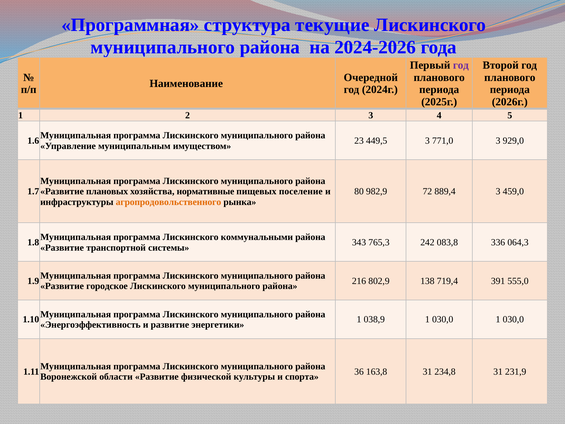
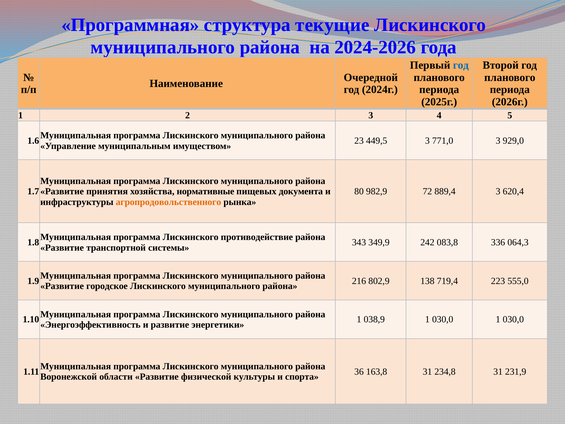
год colour: purple -> blue (461, 65)
плановых: плановых -> принятия (107, 191)
поселение: поселение -> документа (301, 191)
459,0: 459,0 -> 620,4 (513, 191)
коммунальными: коммунальными -> противодействие (257, 237)
765,3: 765,3 -> 349,9 (379, 242)
391: 391 -> 223 (498, 281)
